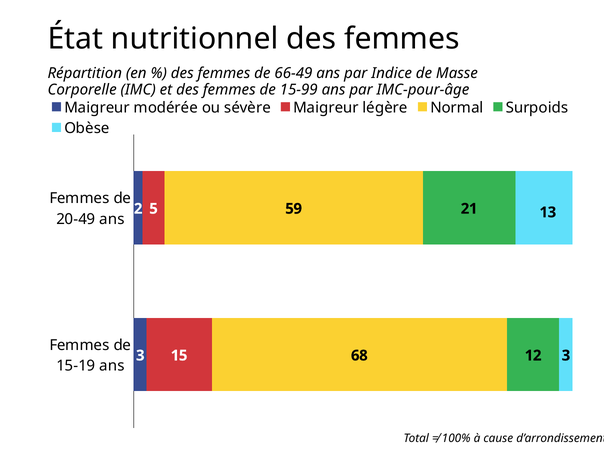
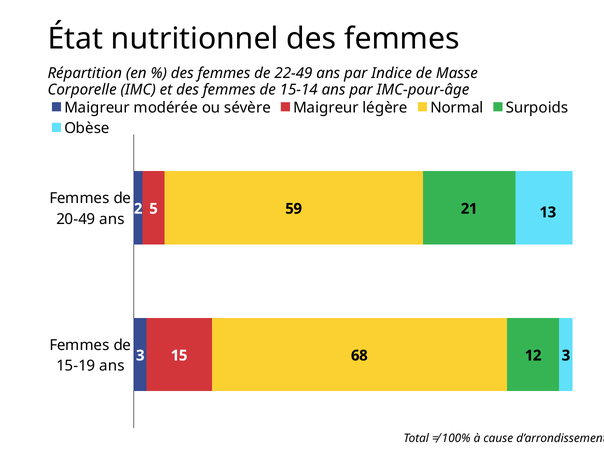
66-49: 66-49 -> 22-49 (293, 73)
15-99: 15-99 -> 15-14 (299, 90)
